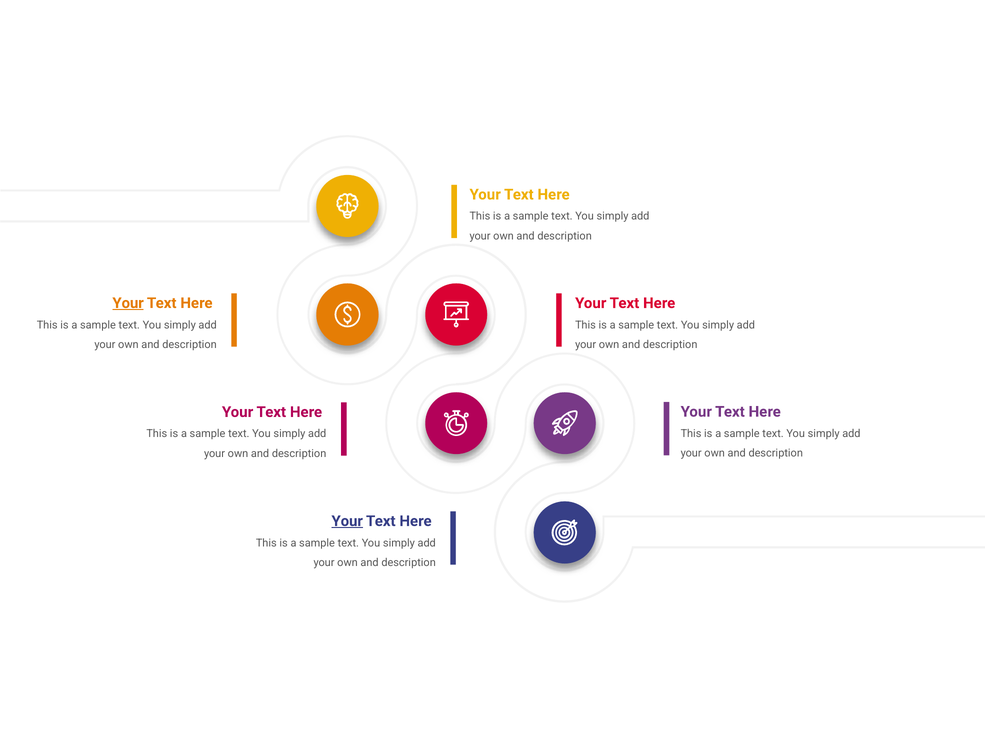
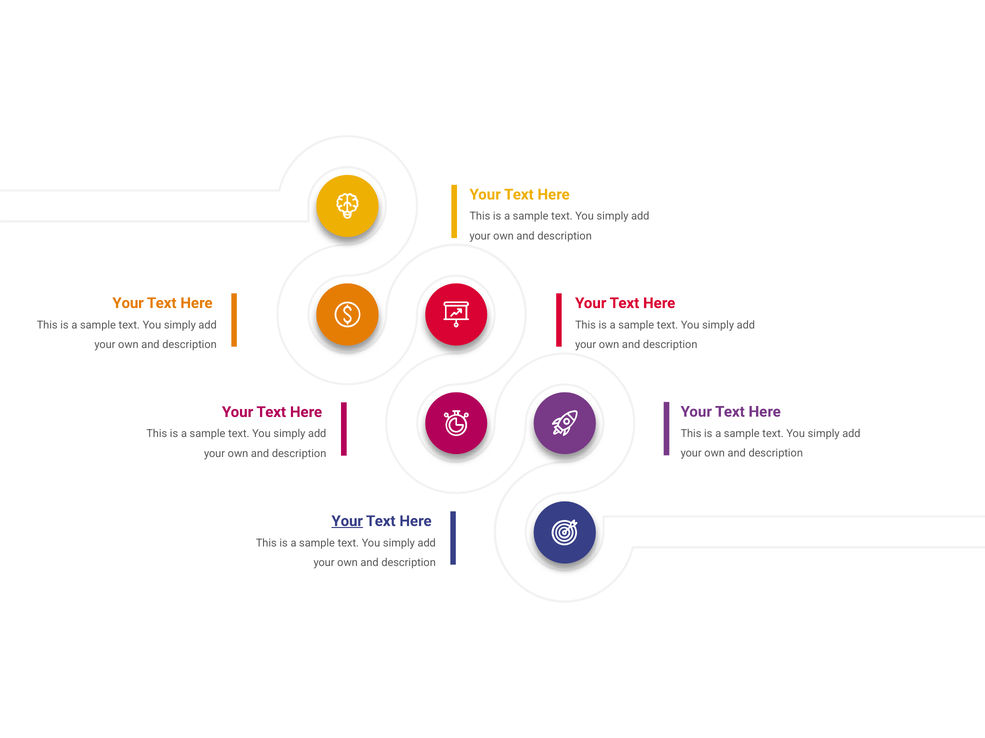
Your underline: present -> none (128, 303)
